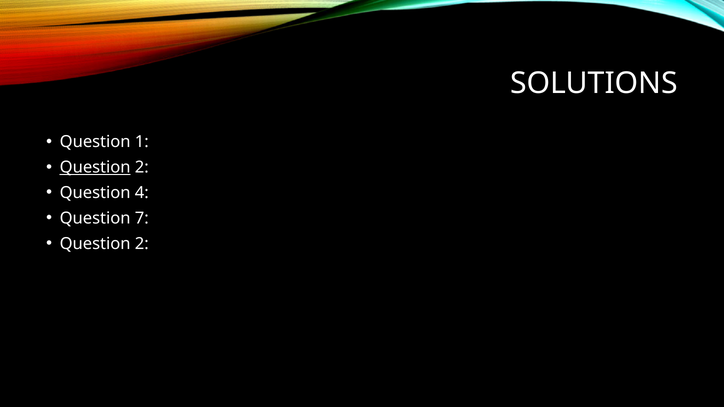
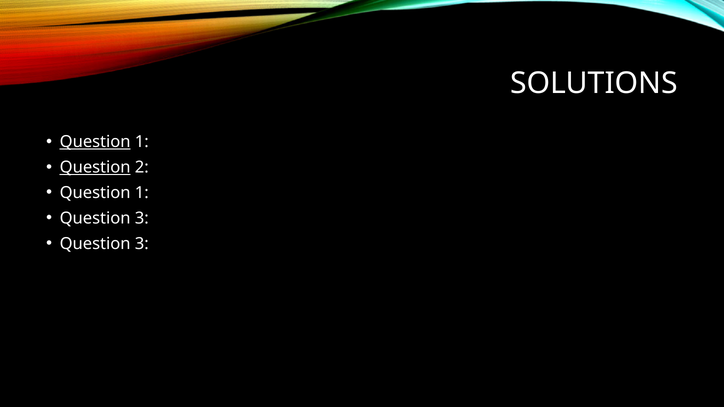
Question underline: none -> present (95, 142)
4: 4 -> 1 (142, 193)
7: 7 -> 3 (142, 218)
2: 2 -> 3 (142, 244)
